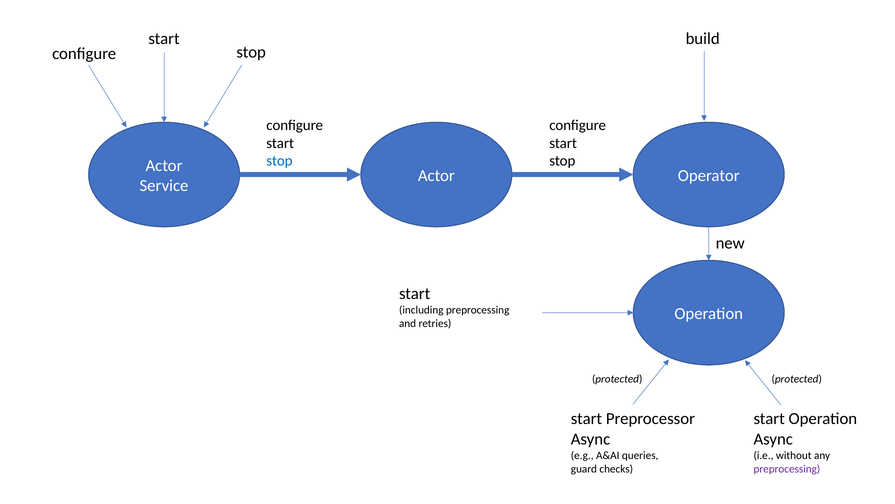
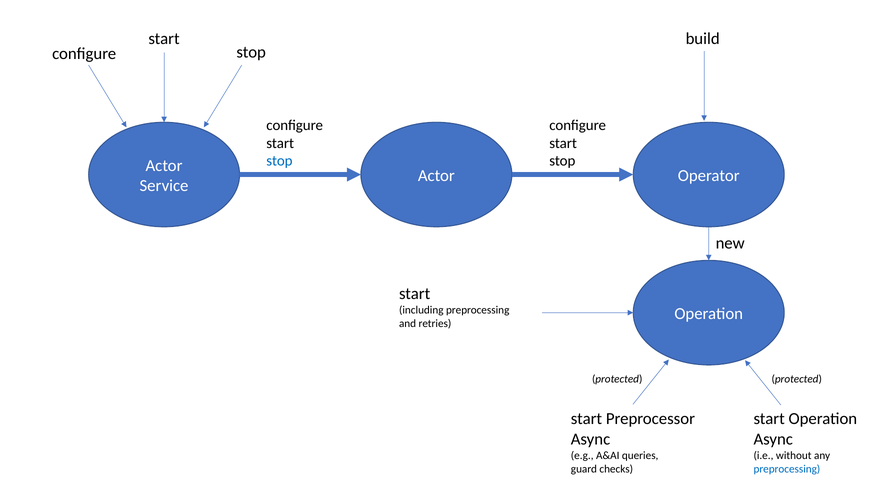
preprocessing colour: purple -> blue (787, 468)
